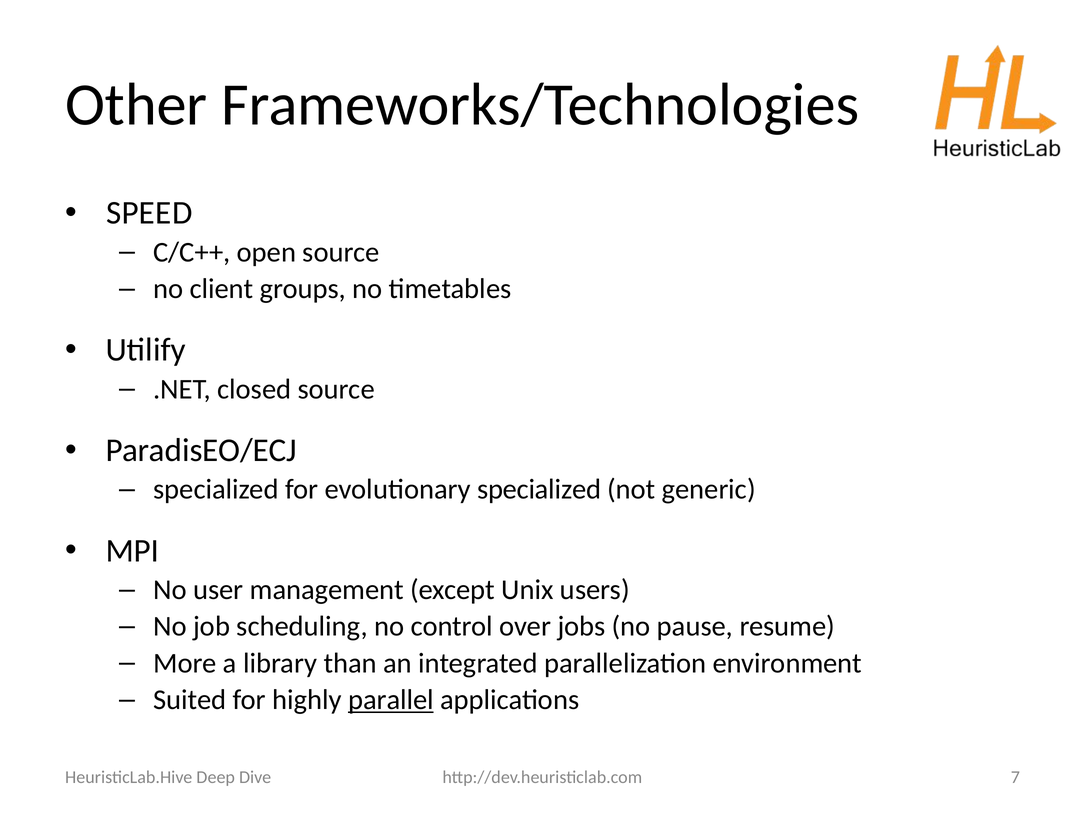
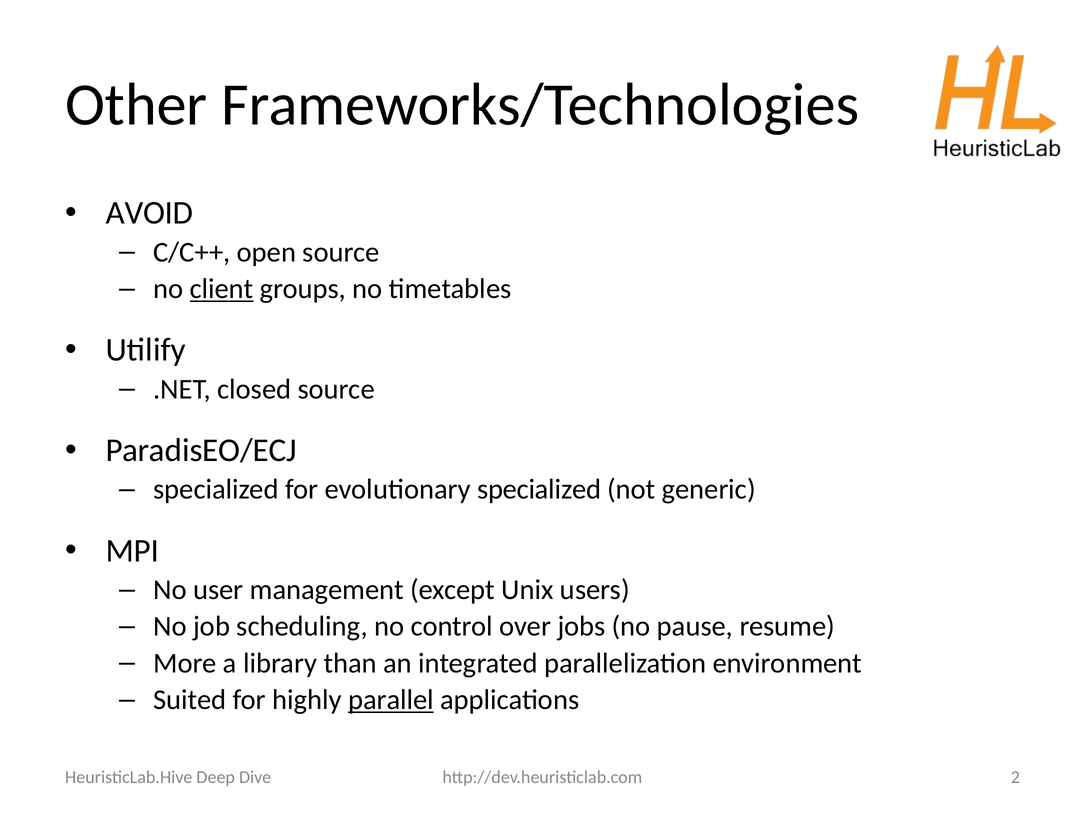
SPEED: SPEED -> AVOID (150, 213)
client underline: none -> present (222, 289)
7: 7 -> 2 (1015, 777)
